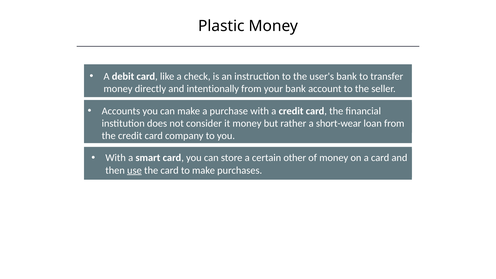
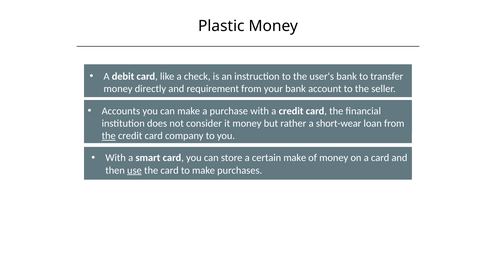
intentionally: intentionally -> requirement (213, 89)
the underline: none -> present (109, 136)
certain other: other -> make (295, 158)
